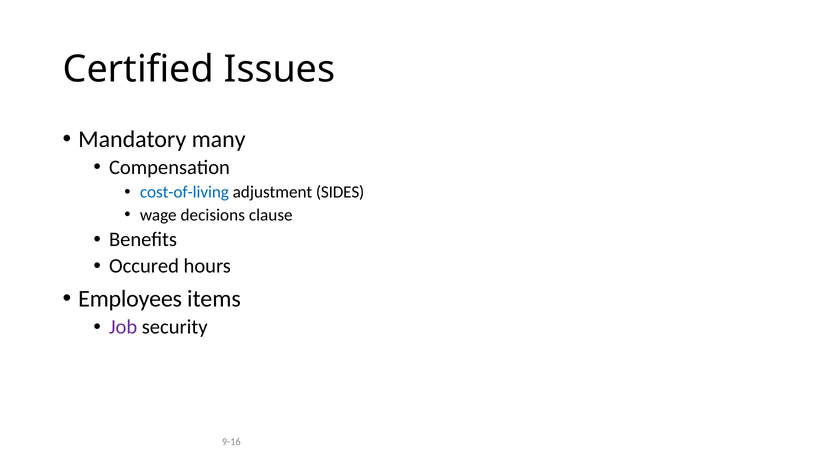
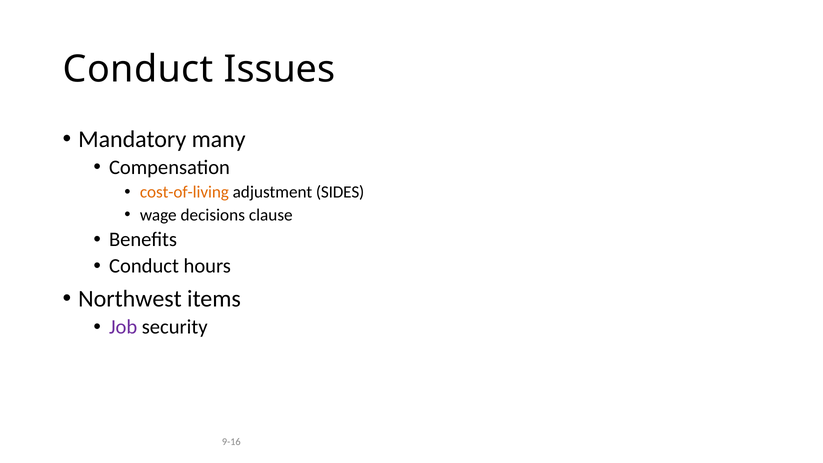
Certified: Certified -> Conduct (138, 69)
cost-of-living colour: blue -> orange (184, 192)
Occured: Occured -> Conduct (144, 266)
Employees: Employees -> Northwest (130, 299)
